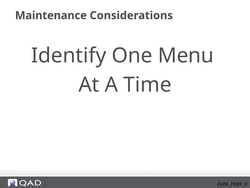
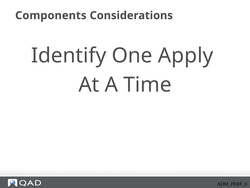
Maintenance: Maintenance -> Components (51, 15)
Menu: Menu -> Apply (186, 55)
